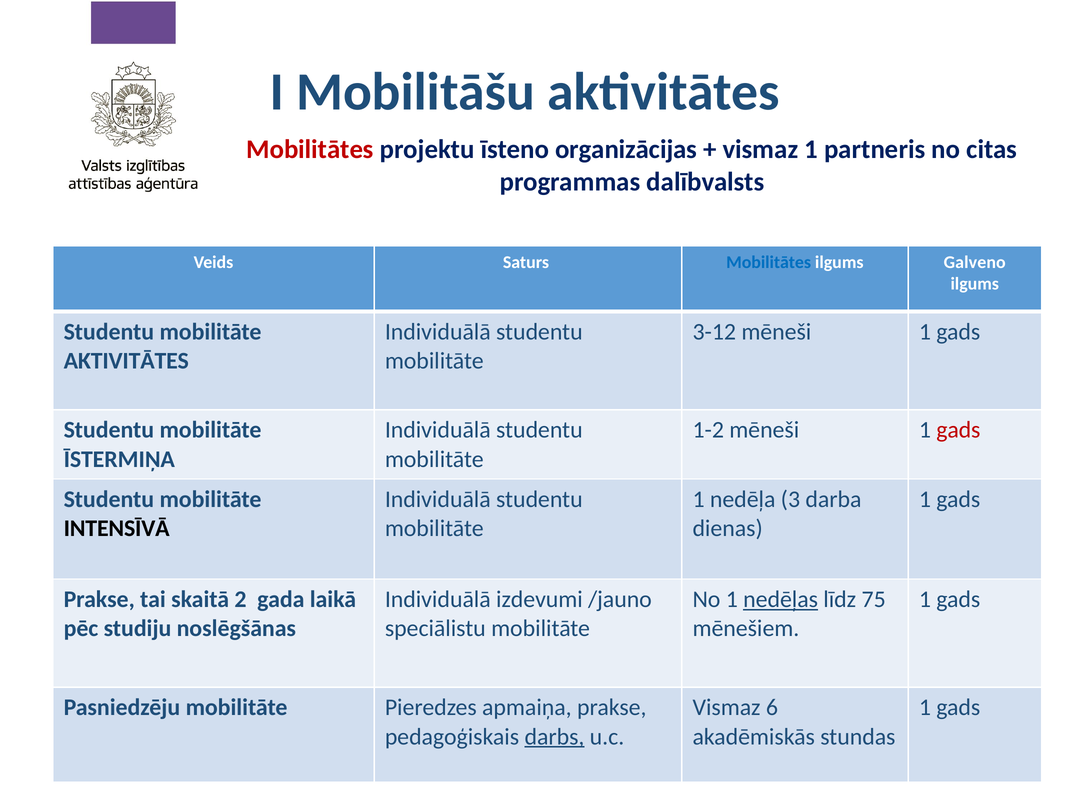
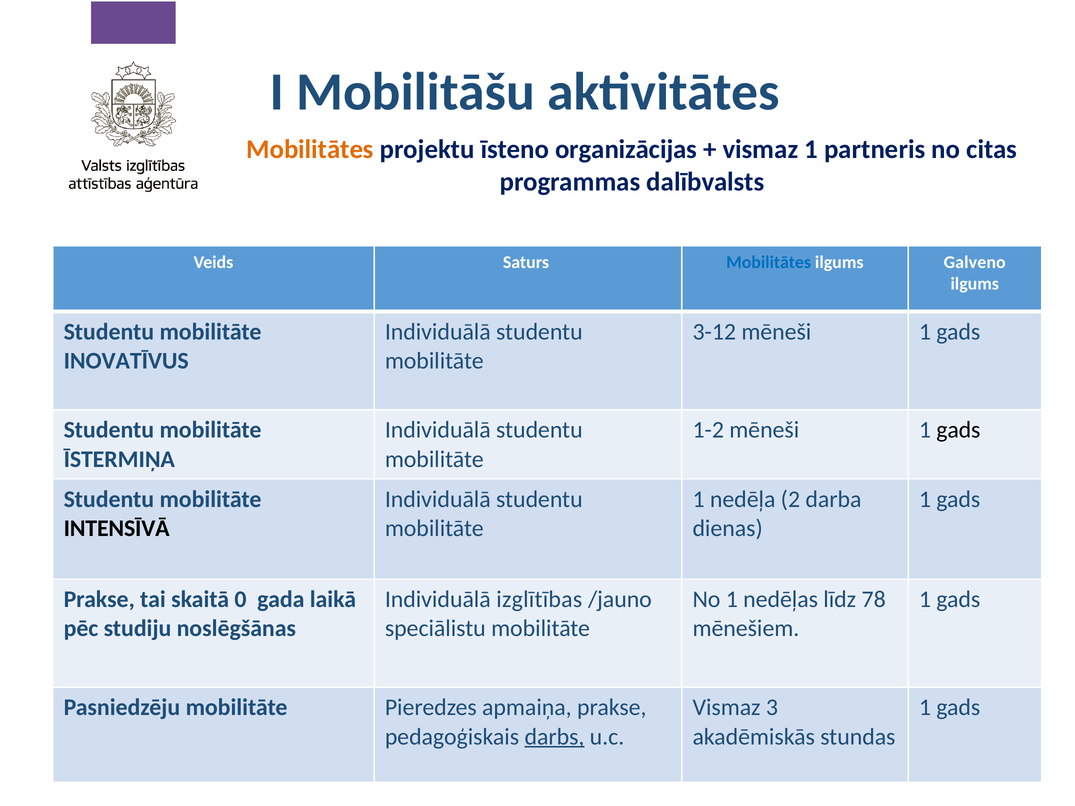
Mobilitātes colour: red -> orange (310, 150)
AKTIVITĀTES: AKTIVITĀTES -> INOVATĪVUS (126, 361)
gads colour: red -> black (958, 430)
3: 3 -> 2 (790, 499)
2: 2 -> 0 (241, 599)
izdevumi: izdevumi -> izglītības (539, 599)
nedēļas underline: present -> none (781, 599)
75: 75 -> 78 (874, 599)
6: 6 -> 3 (772, 708)
